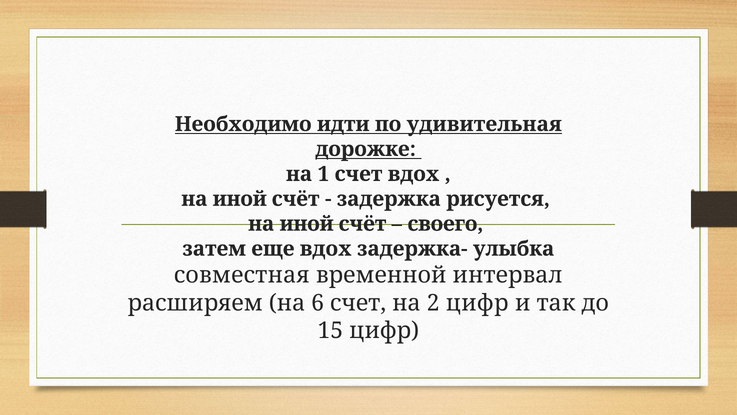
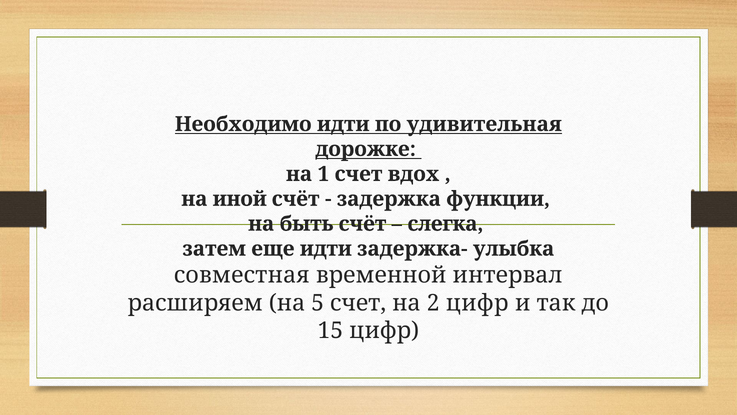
рисуется: рисуется -> функции (498, 199)
иной: иной -> быть (307, 224)
своего: своего -> слегка (445, 224)
еще вдох: вдох -> идти (326, 249)
6: 6 -> 5 (318, 303)
